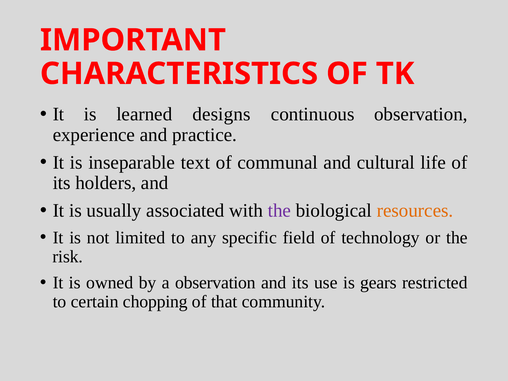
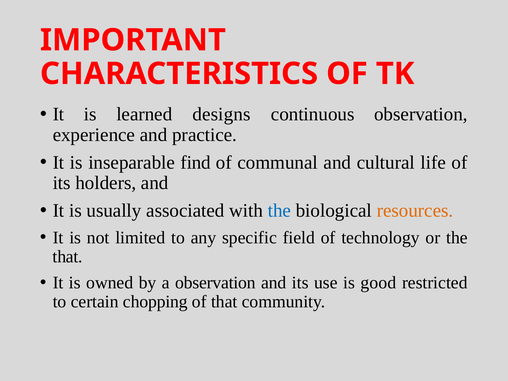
text: text -> find (196, 162)
the colour: purple -> blue (279, 211)
risk: risk -> that (68, 257)
gears: gears -> good (378, 283)
